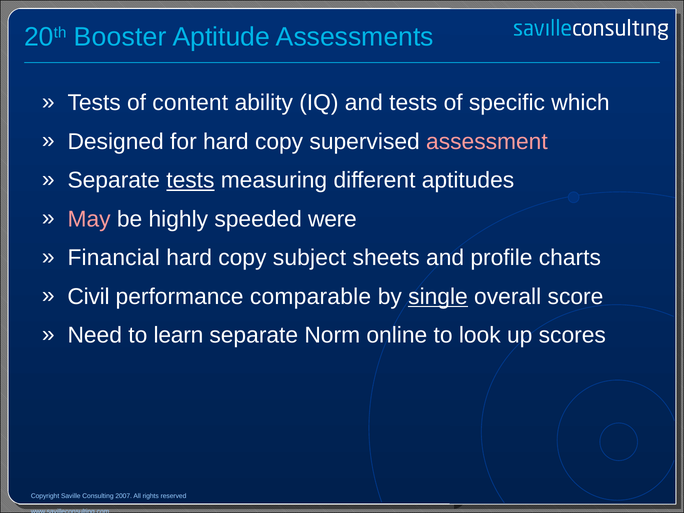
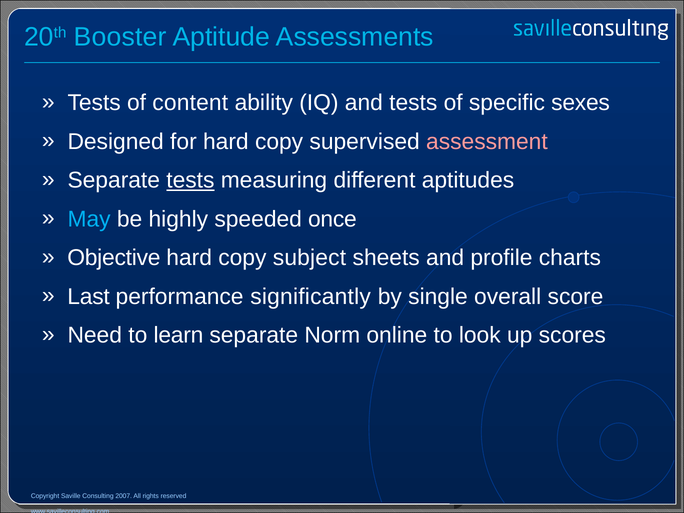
which: which -> sexes (581, 103)
May colour: pink -> light blue (89, 219)
were: were -> once (332, 219)
Financial: Financial -> Objective (114, 258)
Civil: Civil -> Last (89, 297)
comparable: comparable -> significantly (311, 297)
single underline: present -> none (438, 297)
